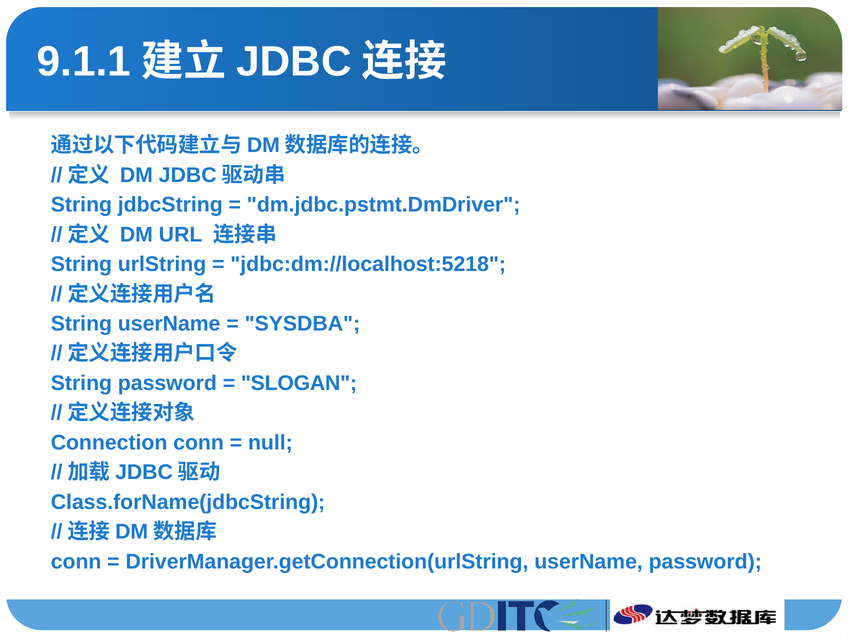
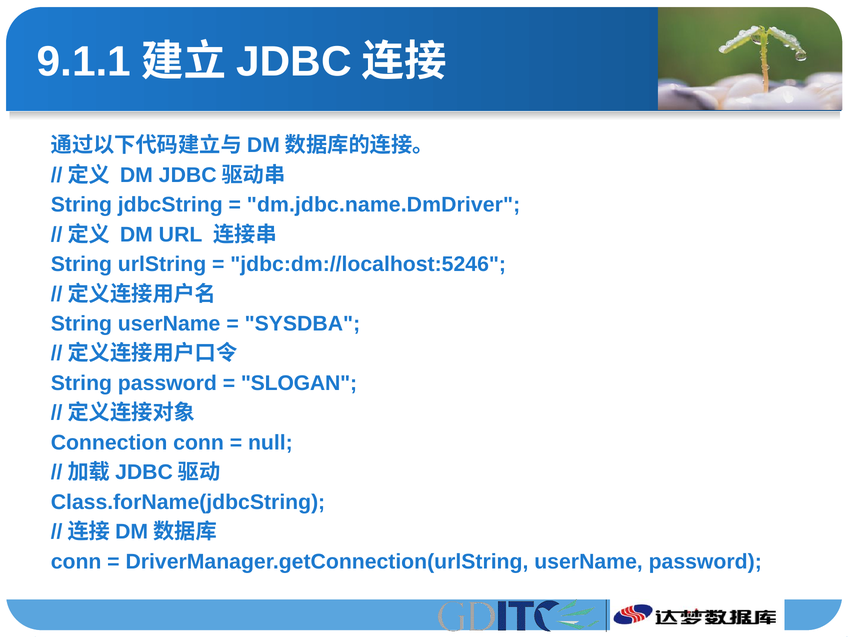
dm.jdbc.pstmt.DmDriver: dm.jdbc.pstmt.DmDriver -> dm.jdbc.name.DmDriver (384, 205)
jdbc:dm://localhost:5218: jdbc:dm://localhost:5218 -> jdbc:dm://localhost:5246 (368, 264)
